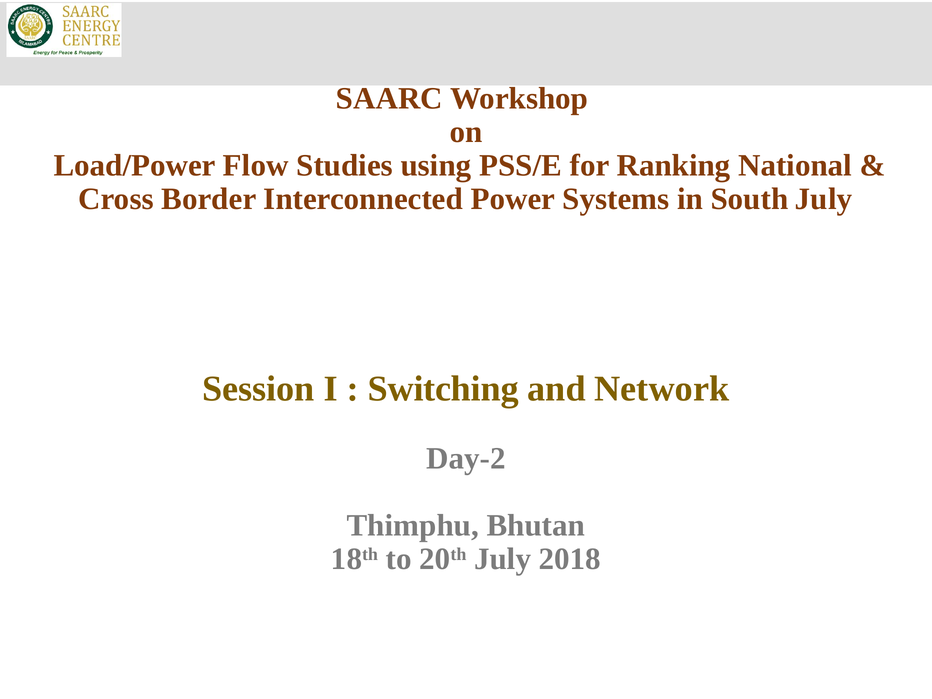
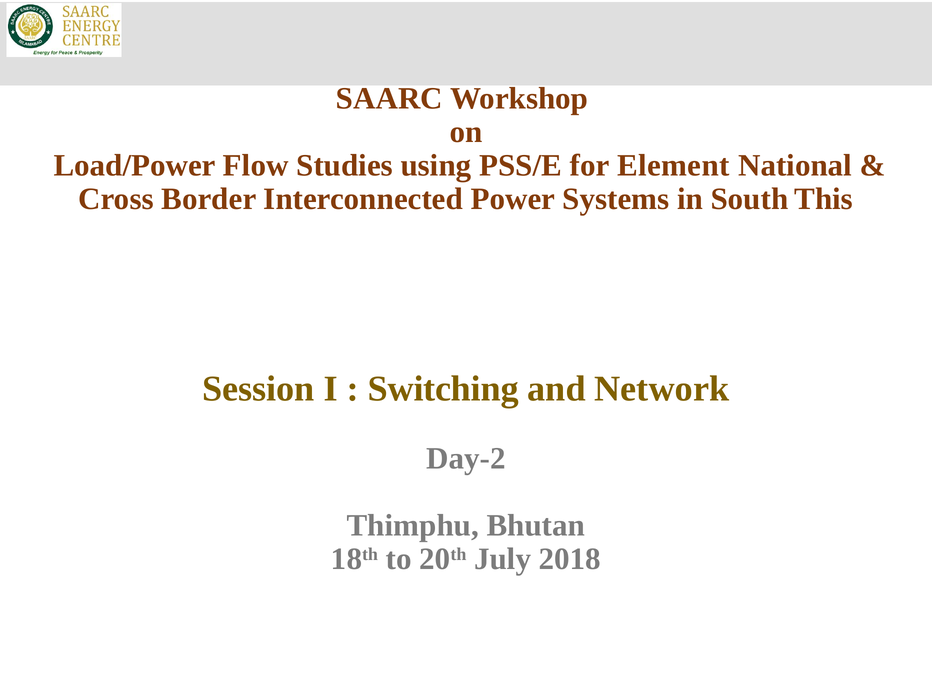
Ranking: Ranking -> Element (673, 165)
South July: July -> This (824, 199)
